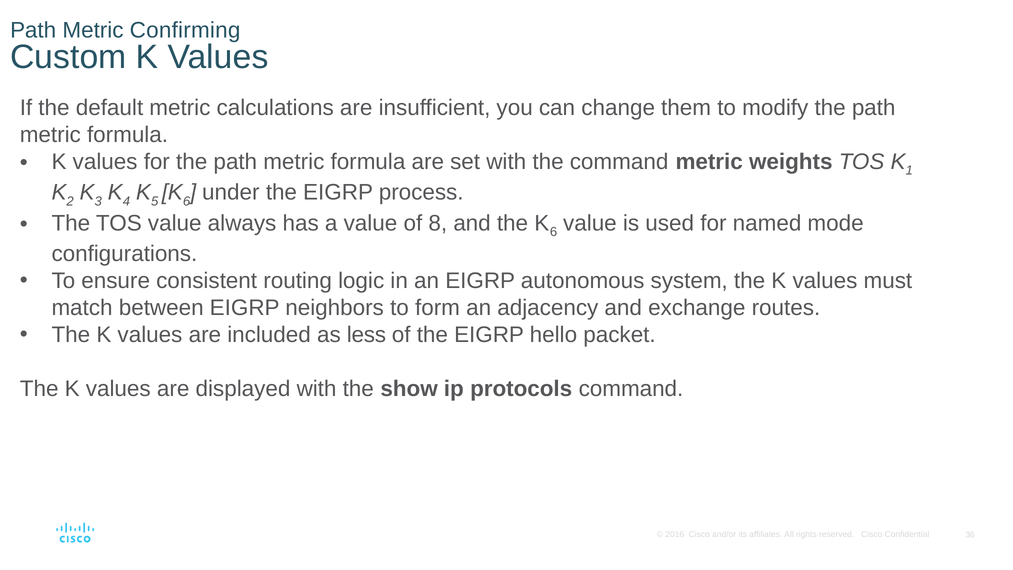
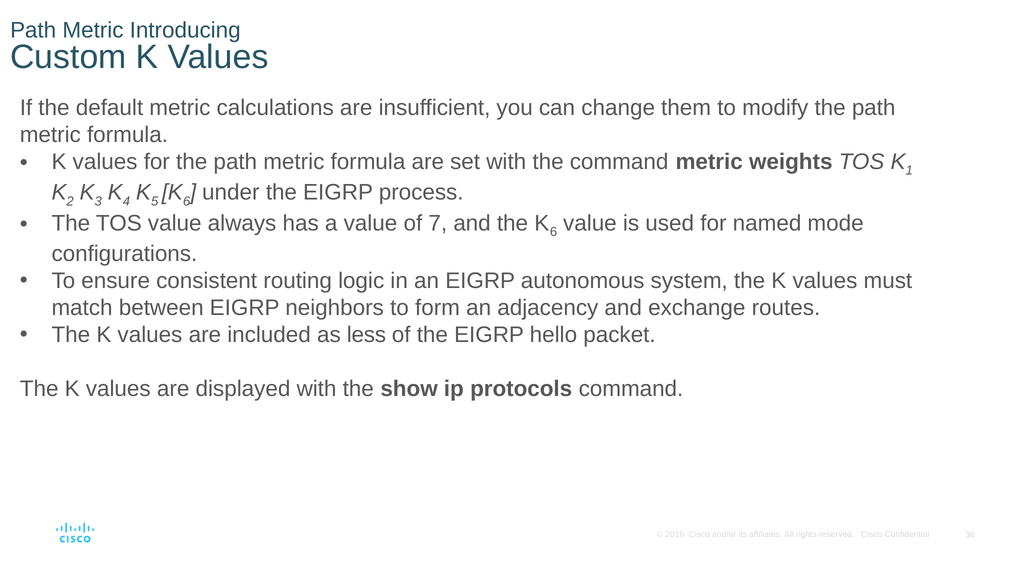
Confirming: Confirming -> Introducing (185, 30)
8: 8 -> 7 (438, 223)
